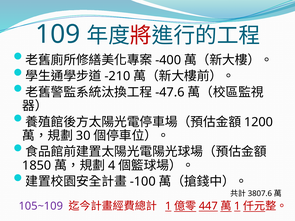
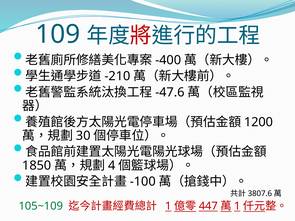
105~109 colour: purple -> green (41, 206)
